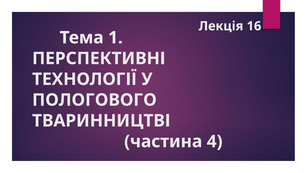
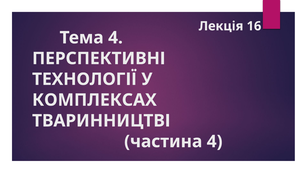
Тема 1: 1 -> 4 (115, 38)
ПОЛОГОВОГО: ПОЛОГОВОГО -> КОМПЛЕКСАХ (94, 100)
